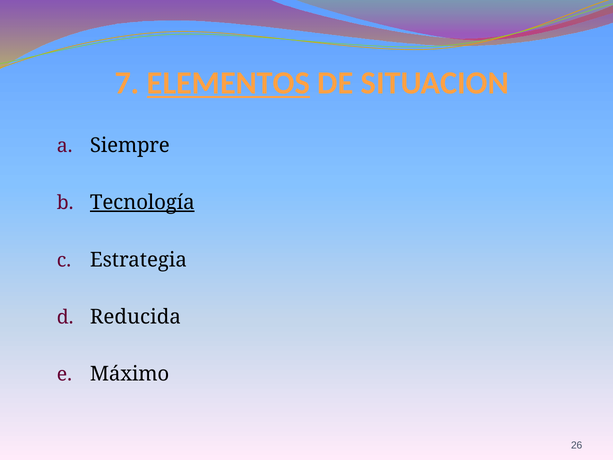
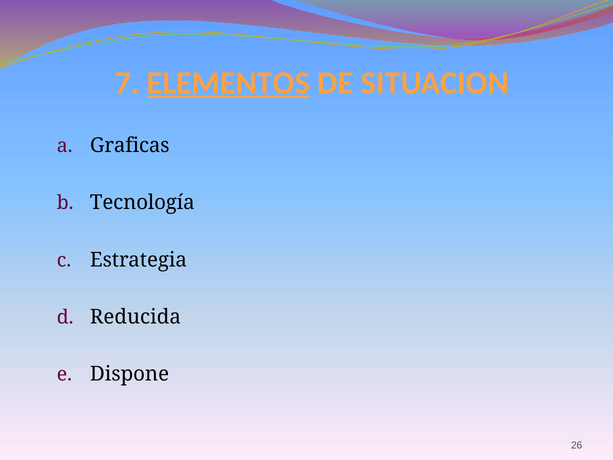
Siempre: Siempre -> Graficas (130, 145)
Tecnología underline: present -> none (142, 202)
Máximo: Máximo -> Dispone (130, 374)
